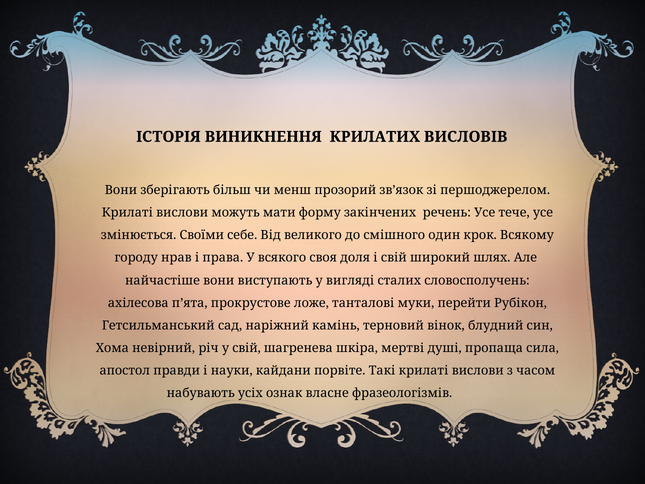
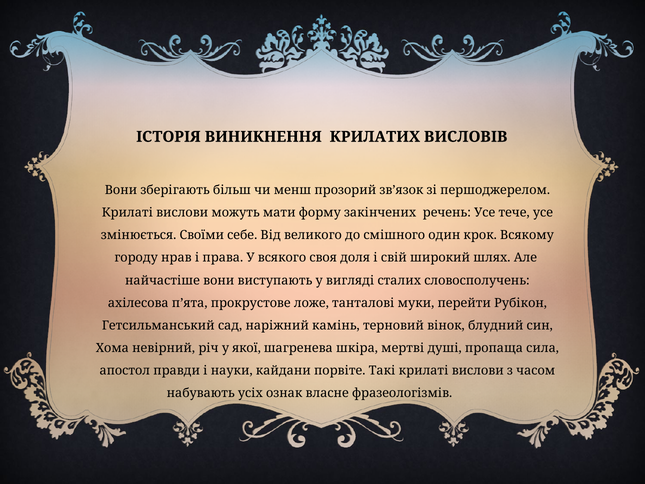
у свій: свій -> якої (247, 348)
